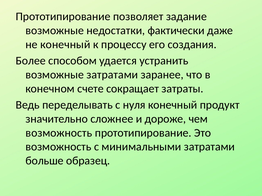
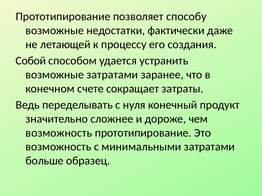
задание: задание -> способу (186, 17)
не конечный: конечный -> летающей (65, 45)
Более: Более -> Собой (31, 61)
